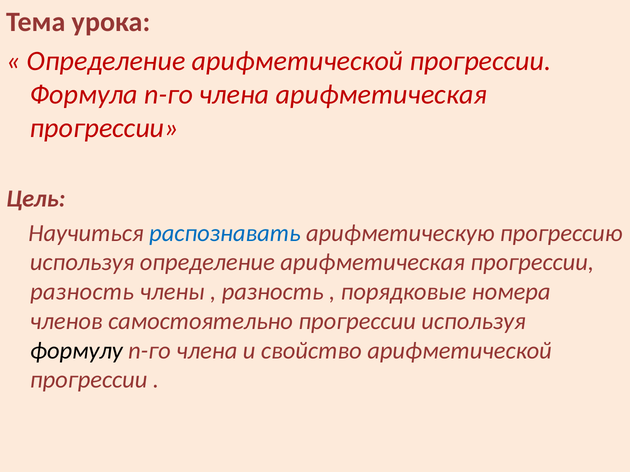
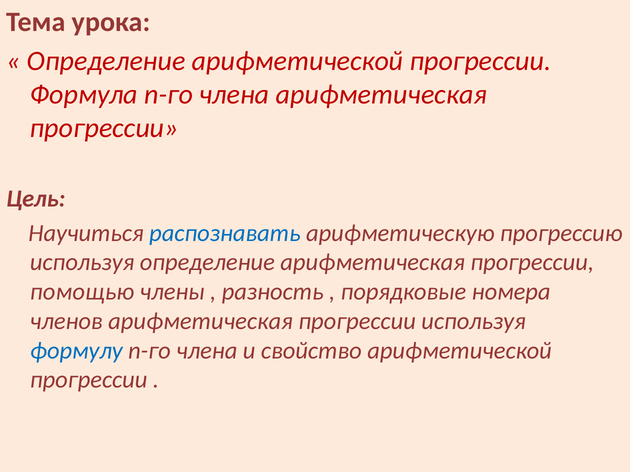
разность: разность -> помощью (82, 292)
членов самостоятельно: самостоятельно -> арифметическая (200, 321)
формулу colour: black -> blue (76, 351)
